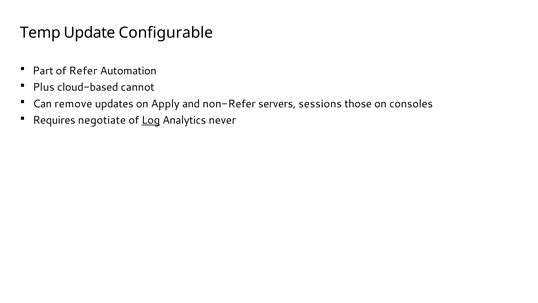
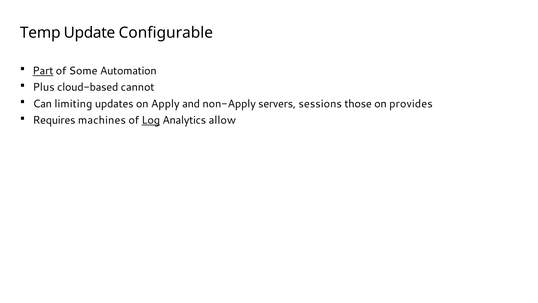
Part underline: none -> present (43, 71)
Refer: Refer -> Some (83, 71)
remove: remove -> limiting (73, 104)
non-Refer: non-Refer -> non-Apply (229, 104)
consoles: consoles -> provides (411, 104)
negotiate: negotiate -> machines (102, 120)
never: never -> allow (222, 120)
